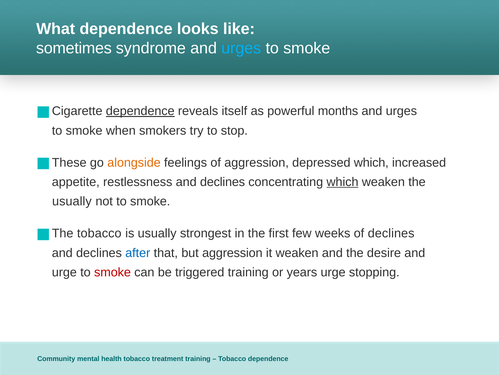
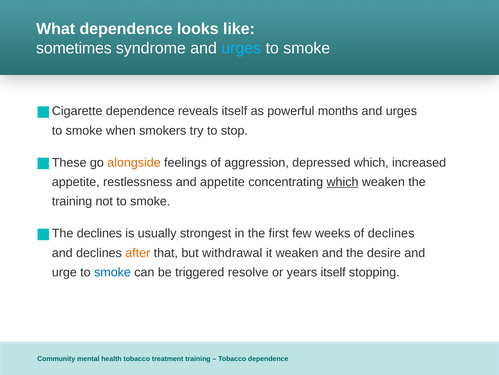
dependence underline: present -> none (140, 111)
restlessness and declines: declines -> appetite (222, 182)
usually: usually -> training (72, 201)
tobacco: tobacco -> declines (99, 233)
after colour: blue -> orange (138, 252)
but aggression: aggression -> withdrawal (232, 252)
smoke colour: red -> blue (112, 272)
triggered training: training -> resolve (248, 272)
years urge: urge -> itself (333, 272)
